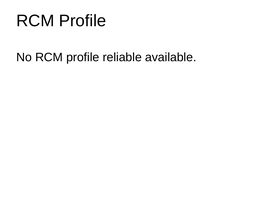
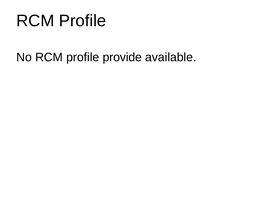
reliable: reliable -> provide (122, 57)
